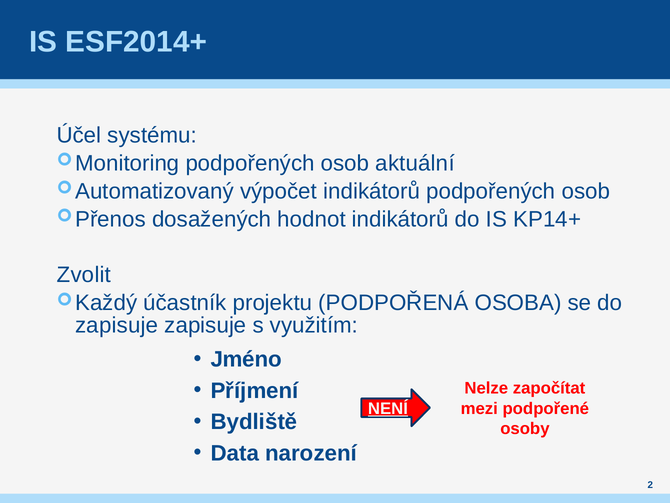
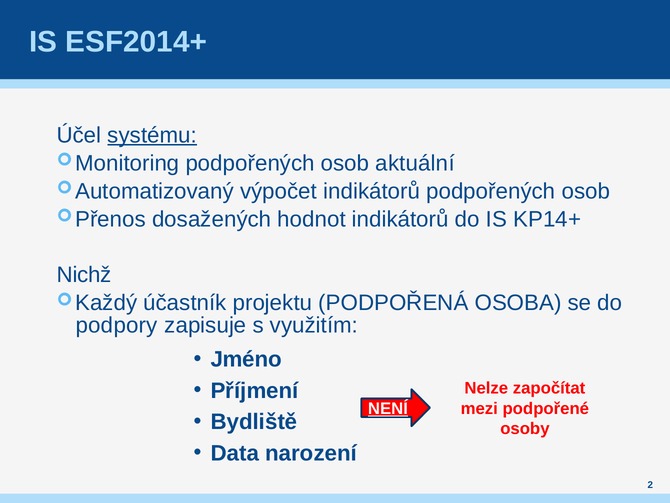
systému underline: none -> present (152, 135)
Zvolit: Zvolit -> Nichž (84, 275)
zapisuje: zapisuje -> podpory (117, 325)
